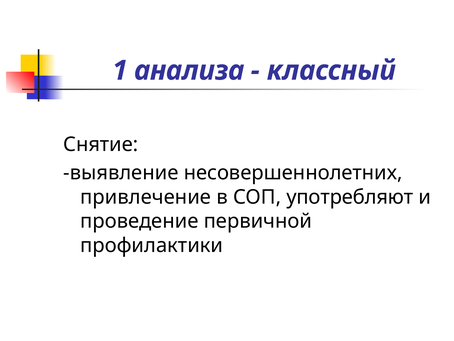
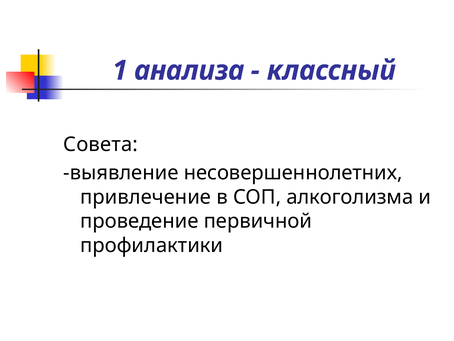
Снятие: Снятие -> Совета (101, 144)
употребляют: употребляют -> алкоголизма (350, 197)
